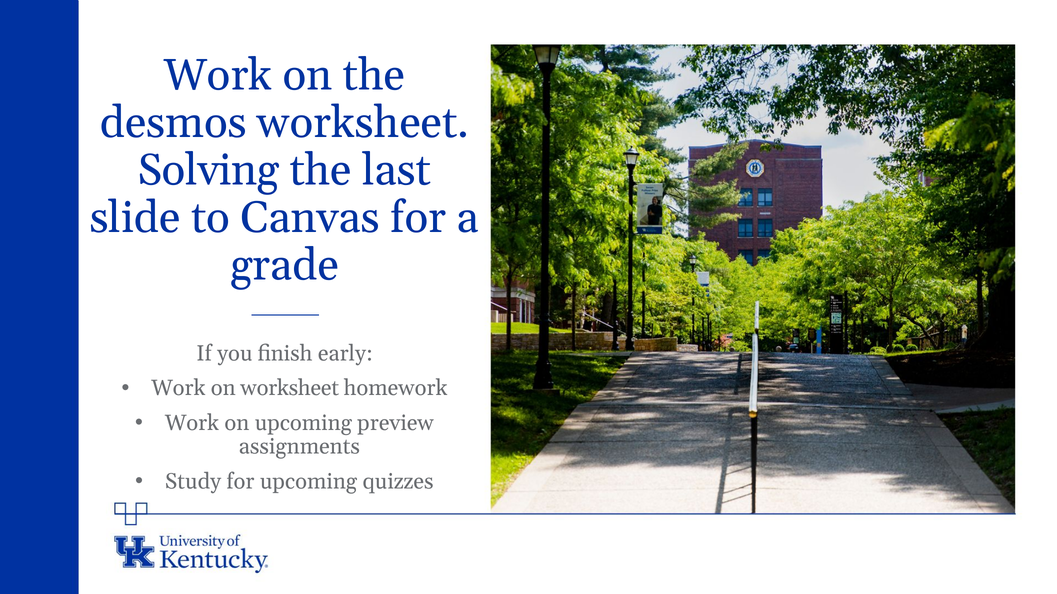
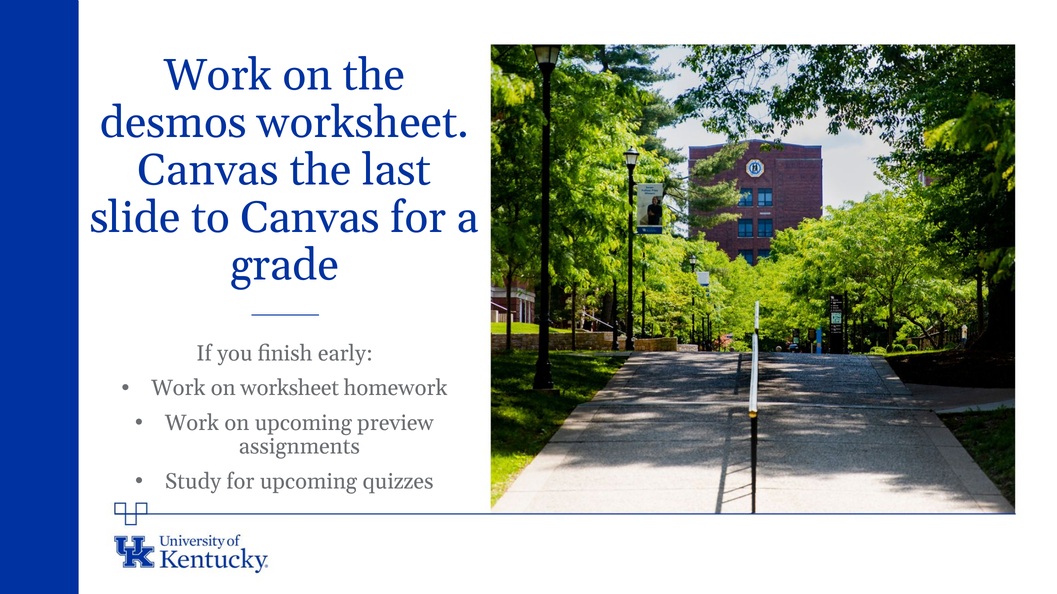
Solving: Solving -> Canvas (208, 171)
